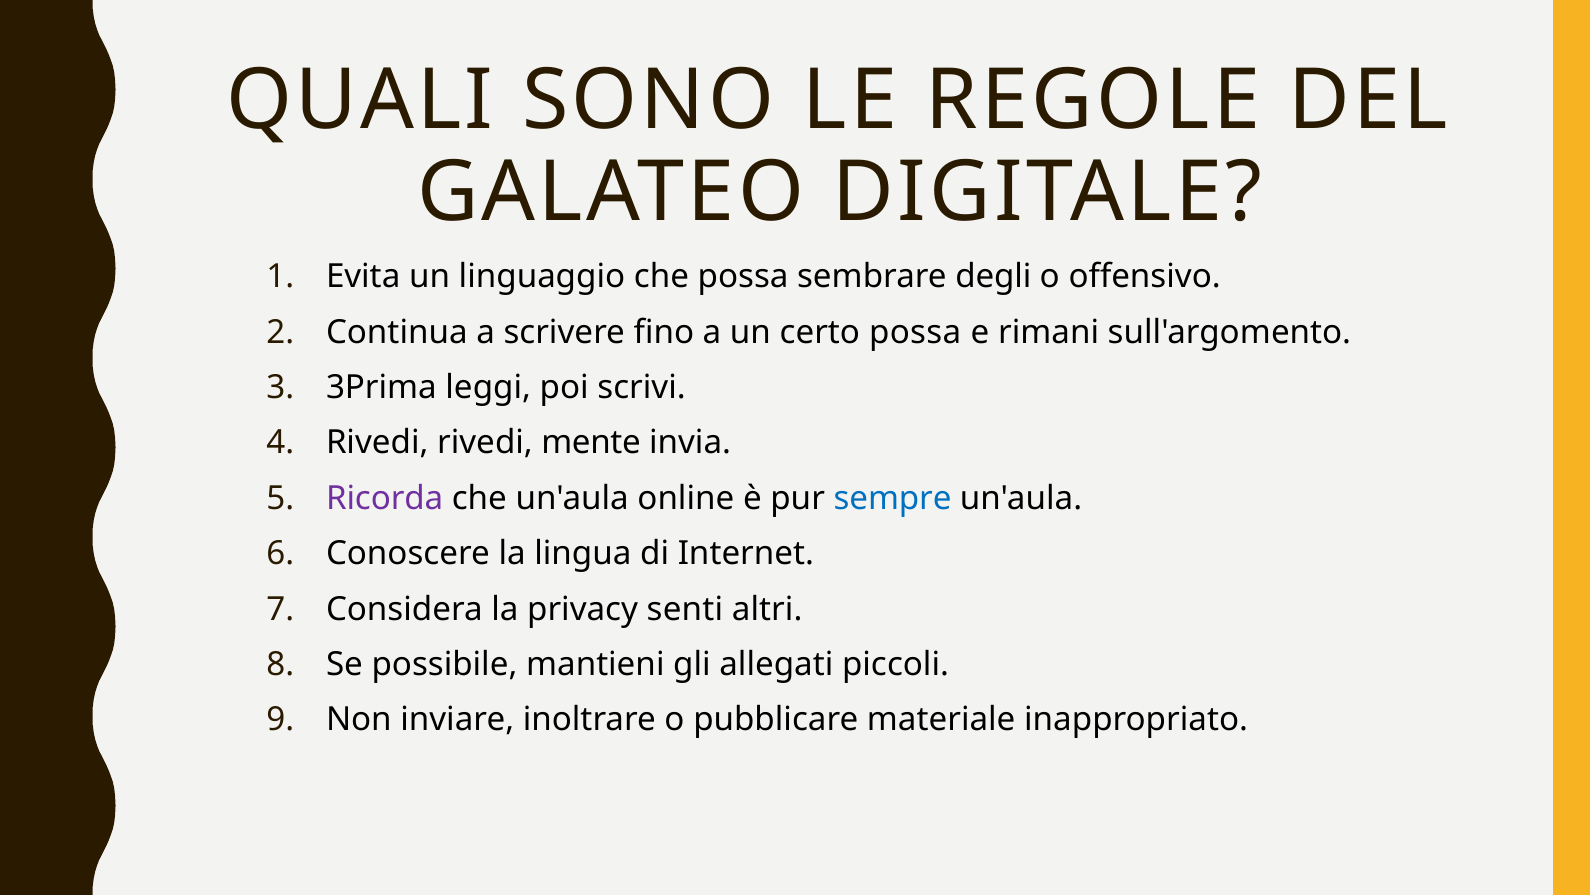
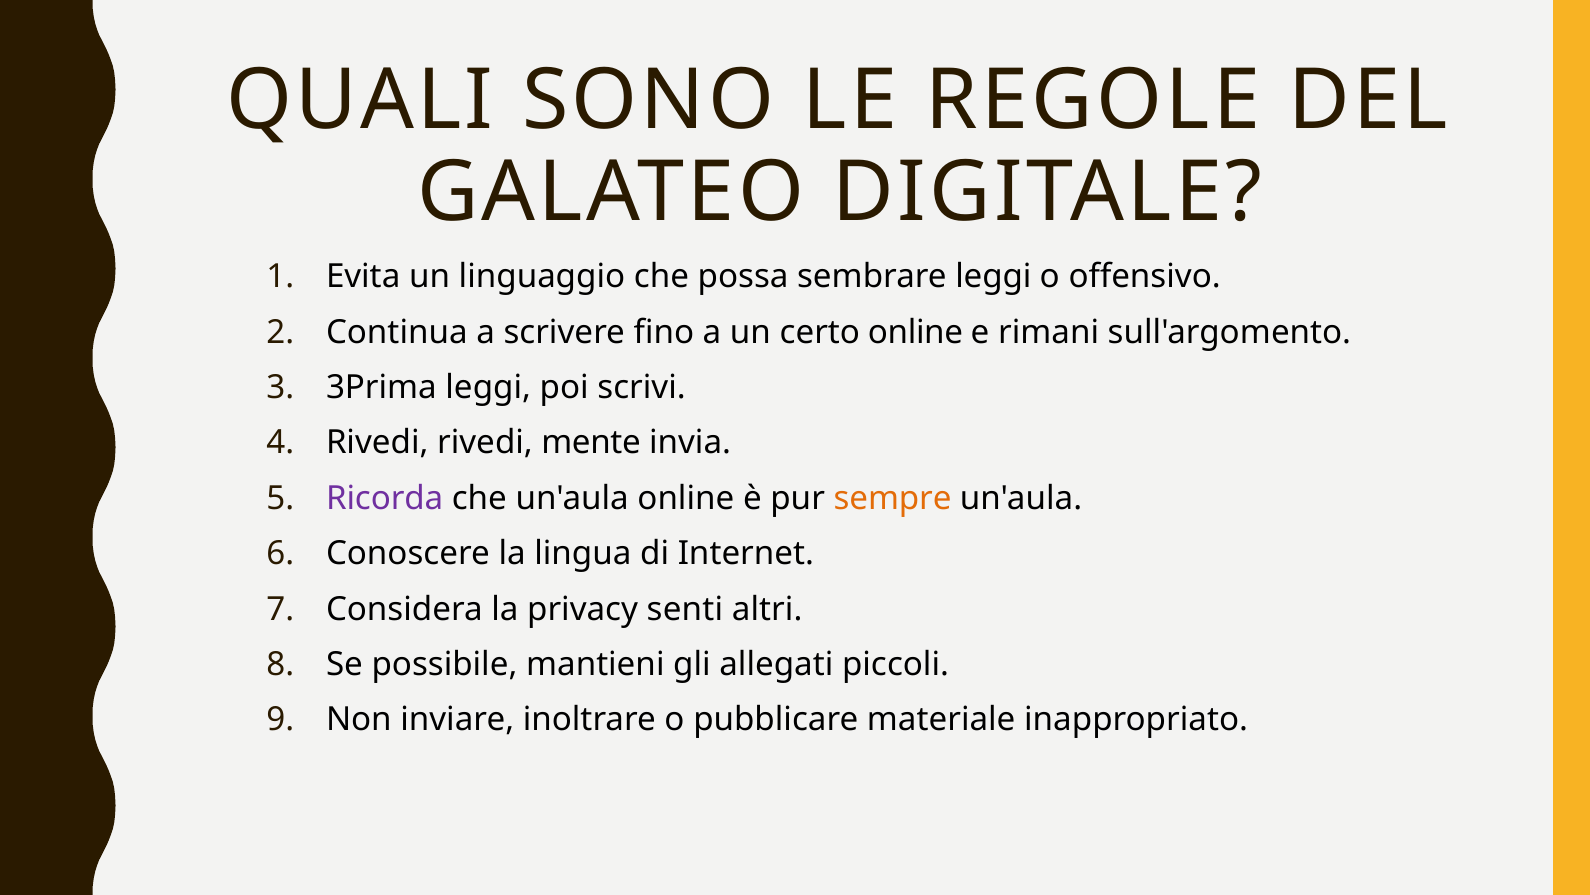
sembrare degli: degli -> leggi (993, 277)
certo possa: possa -> online (915, 332)
sempre colour: blue -> orange (893, 498)
